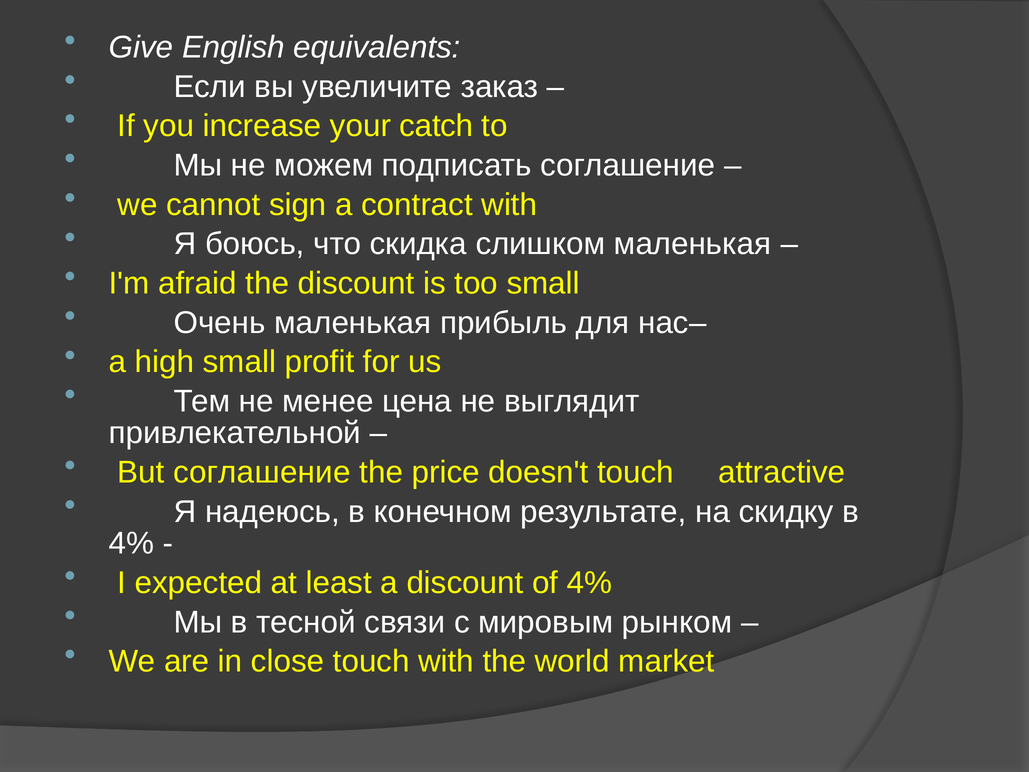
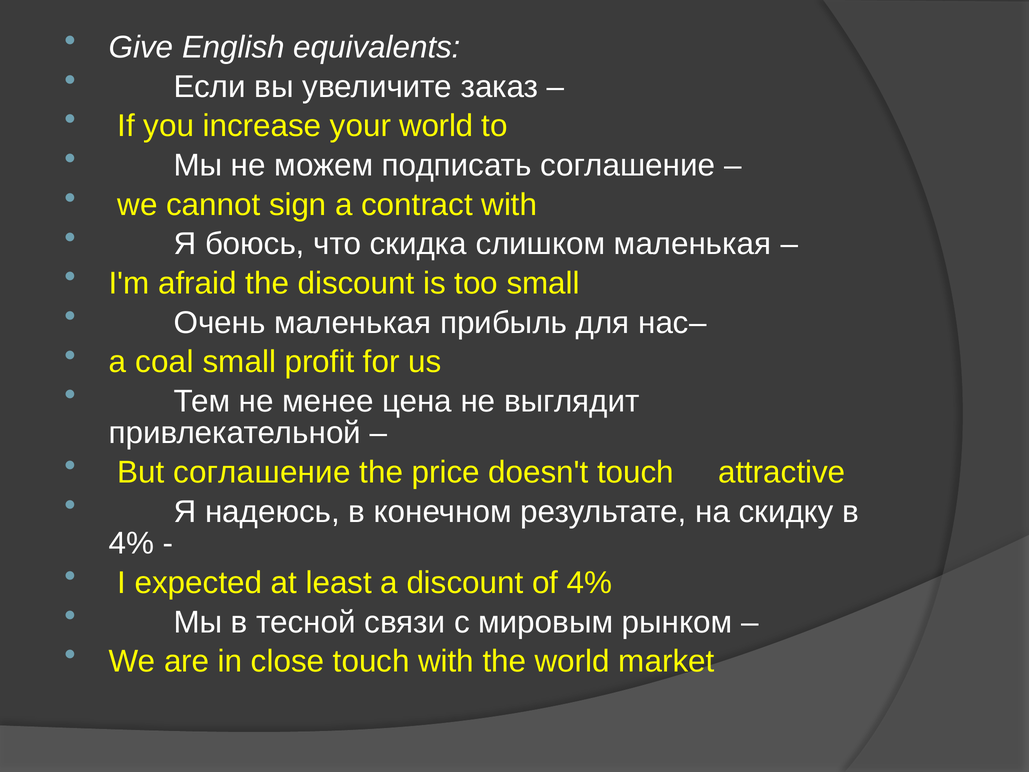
your catch: catch -> world (436, 126)
high: high -> coal (164, 362)
